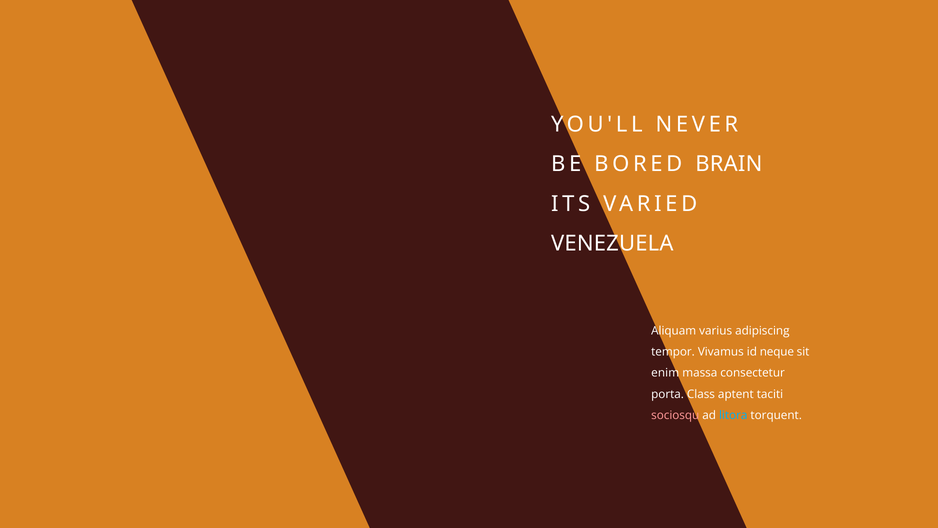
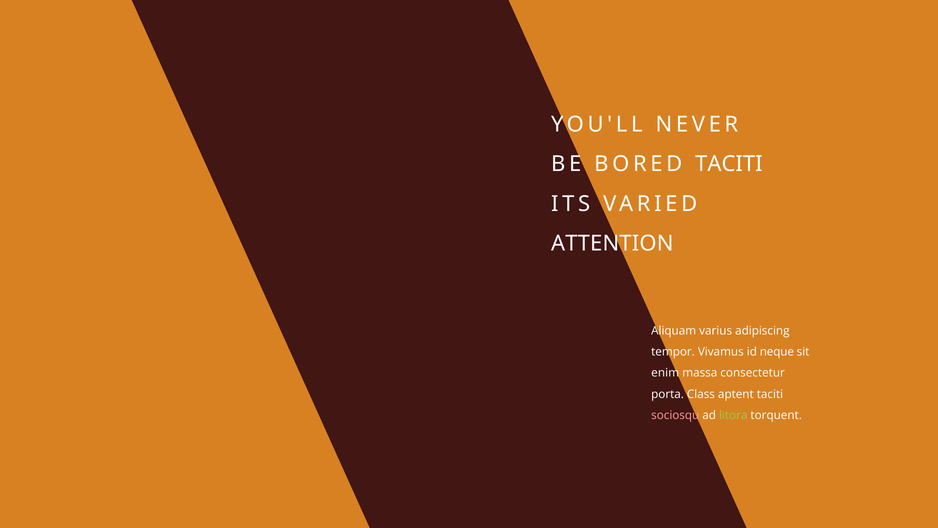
BORED BRAIN: BRAIN -> TACITI (729, 164)
VENEZUELA: VENEZUELA -> ATTENTION (612, 243)
litora colour: light blue -> light green (733, 415)
